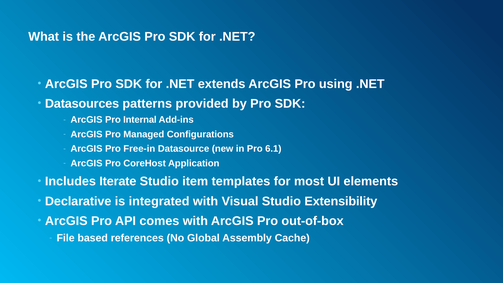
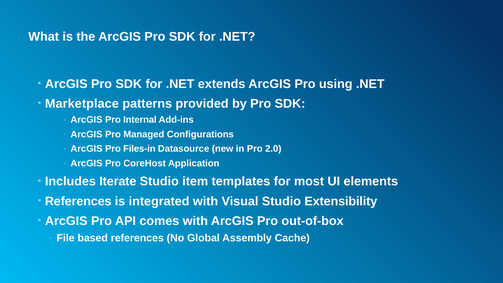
Datasources: Datasources -> Marketplace (82, 104)
Free-in: Free-in -> Files-in (139, 149)
6.1: 6.1 -> 2.0 (273, 149)
Declarative: Declarative -> References (78, 201)
